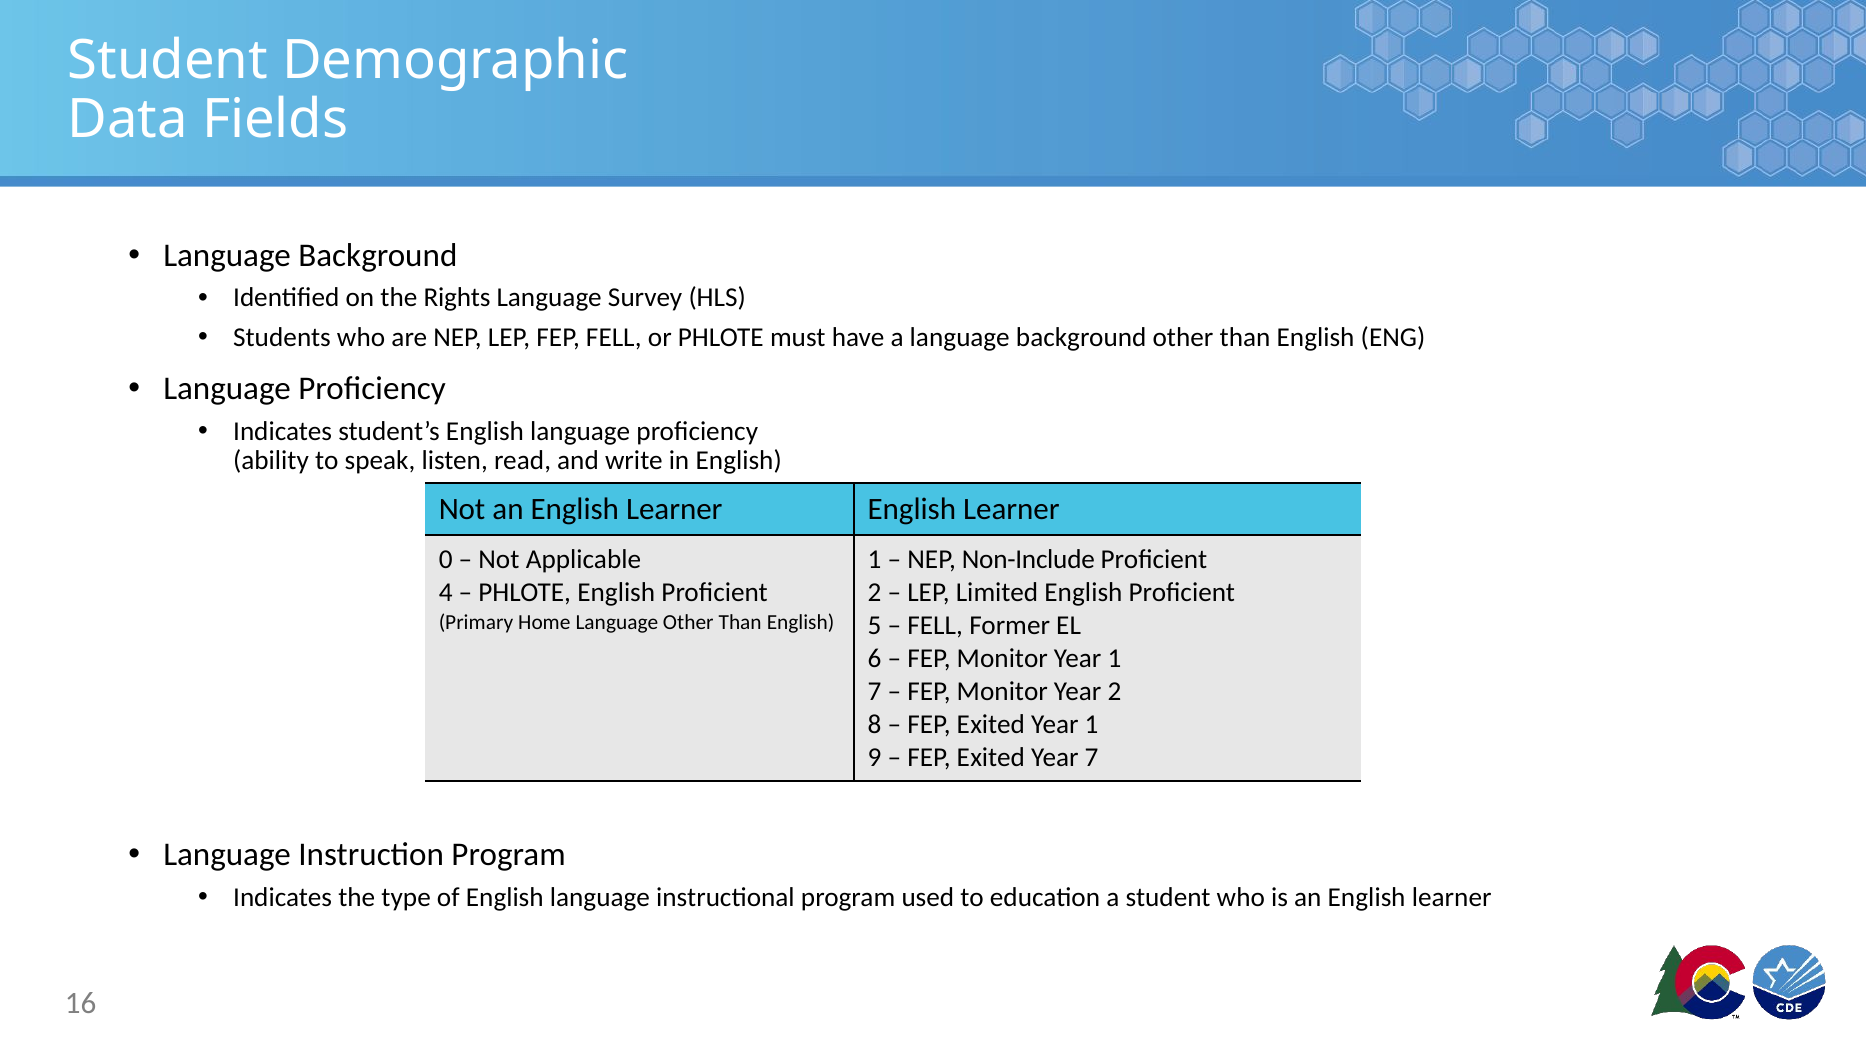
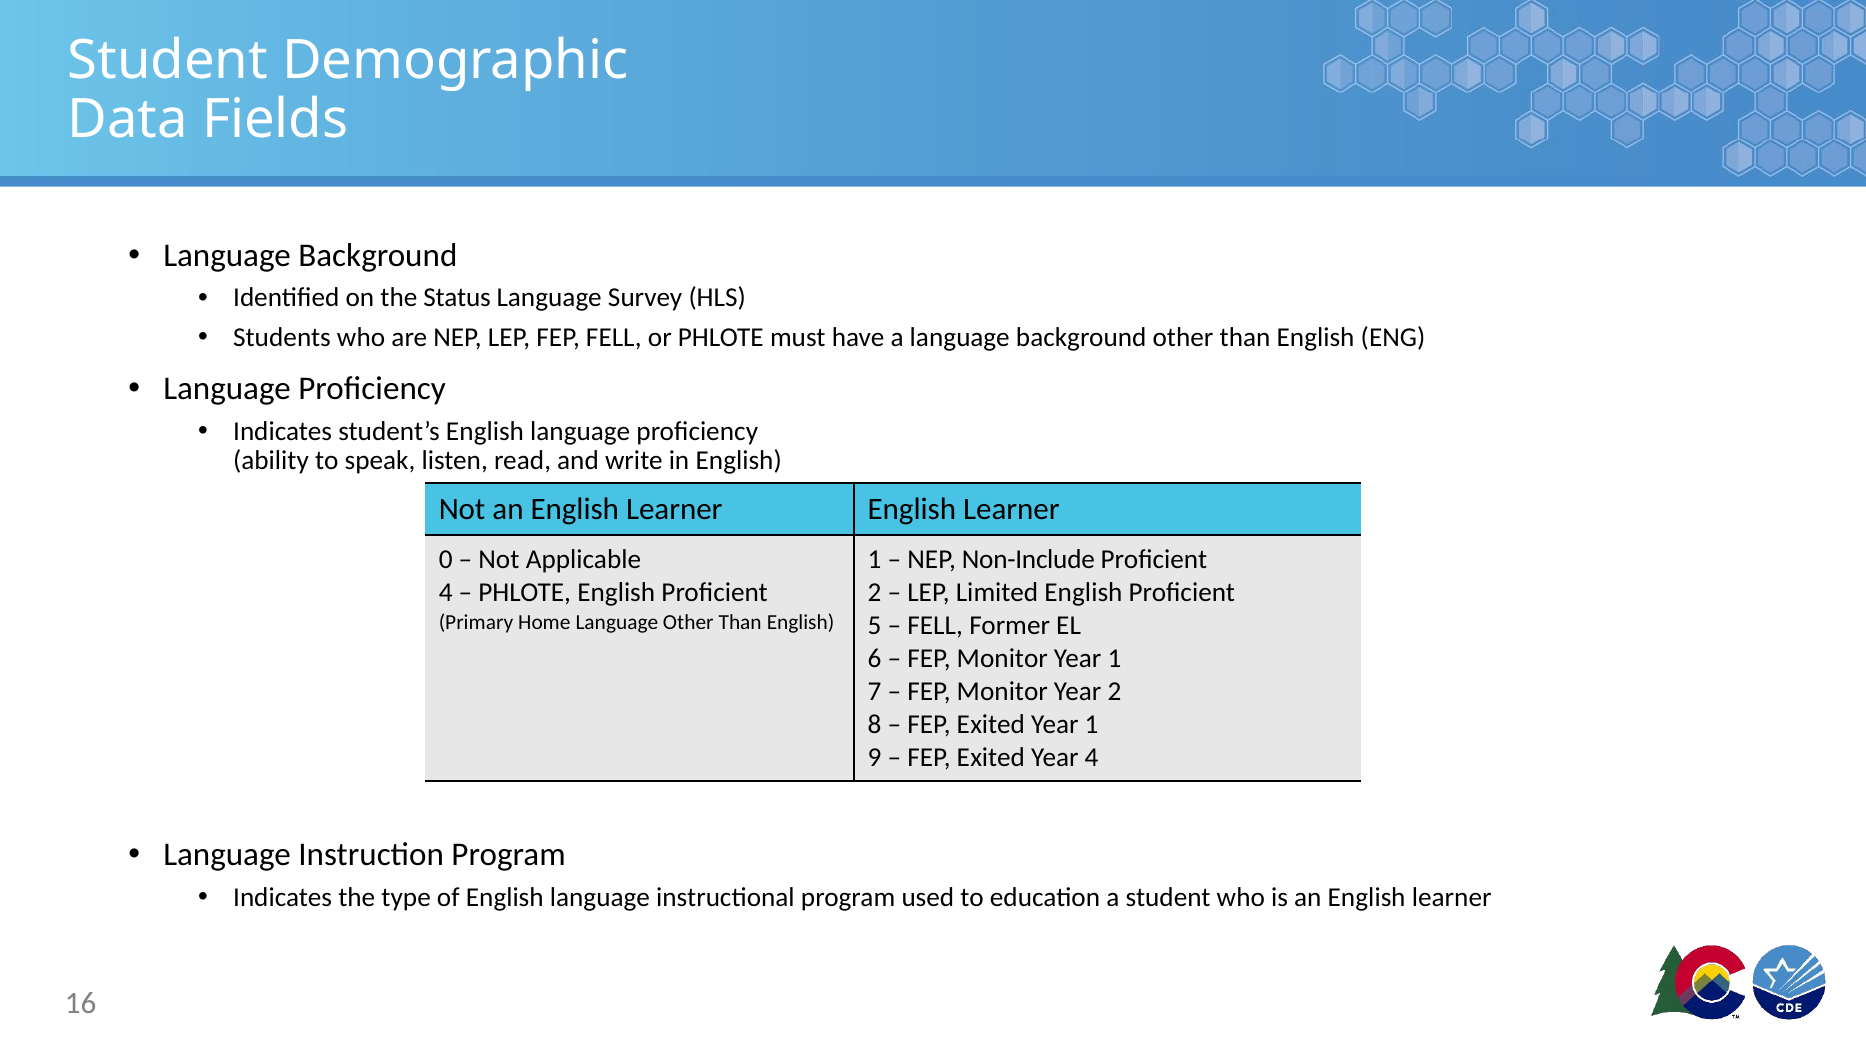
Rights: Rights -> Status (457, 298)
Year 7: 7 -> 4 (1092, 758)
